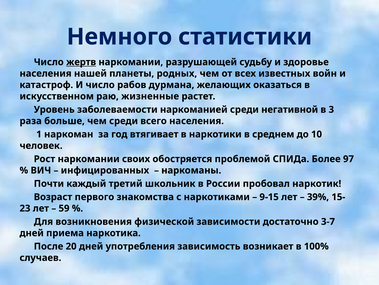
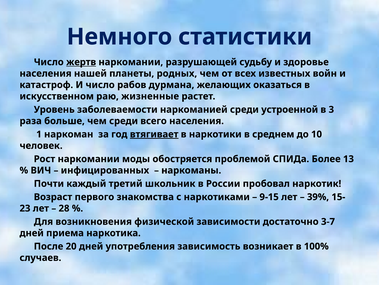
негативной: негативной -> устроенной (290, 109)
втягивает underline: none -> present (154, 134)
своих: своих -> моды (136, 159)
97: 97 -> 13 (348, 159)
59: 59 -> 28 (64, 208)
